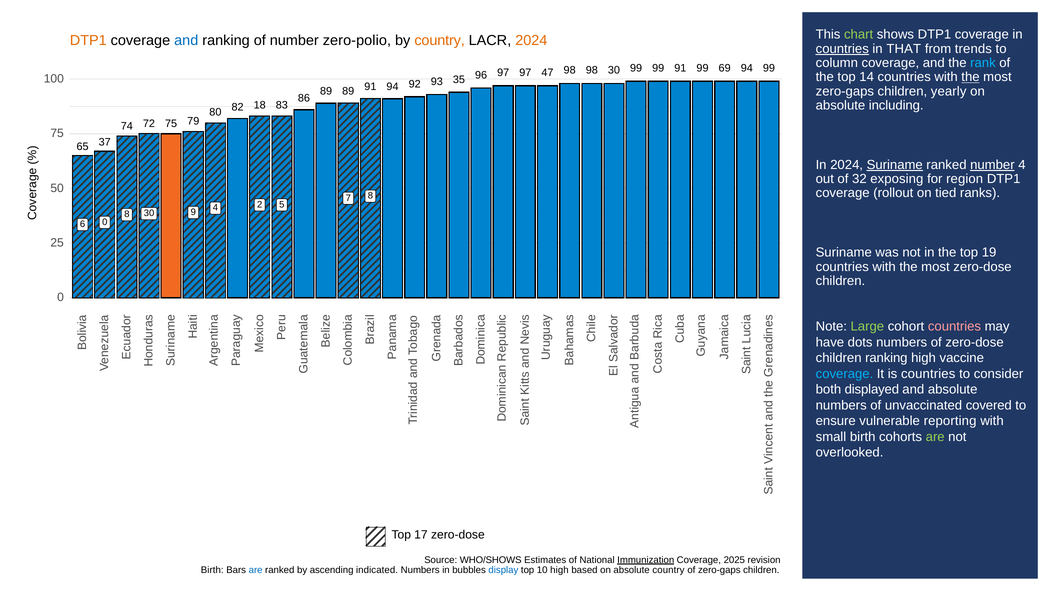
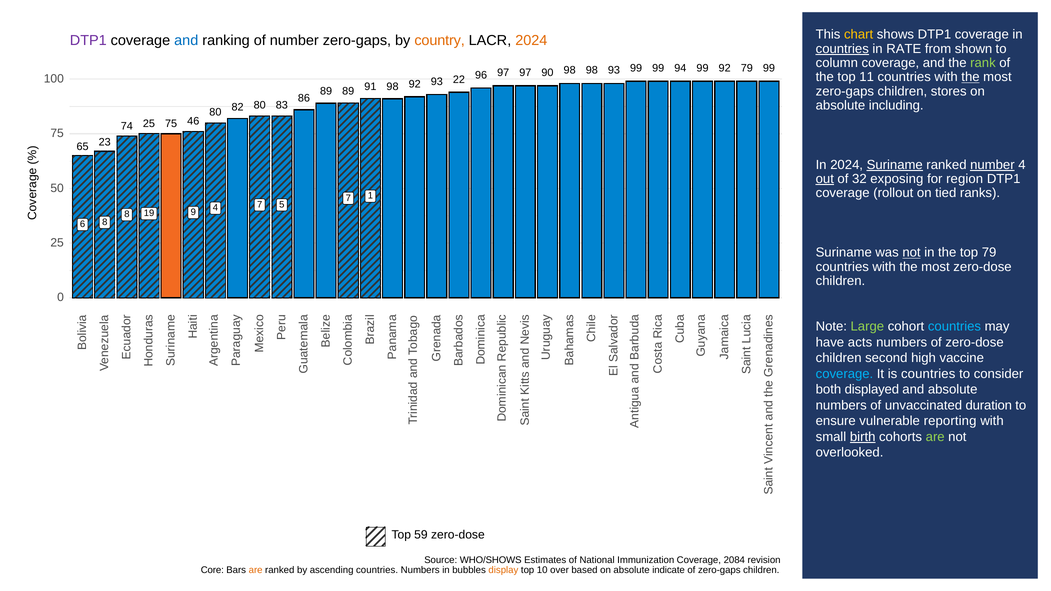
chart colour: light green -> yellow (859, 35)
DTP1 colour: orange -> purple (88, 41)
number zero-polio: zero-polio -> zero-gaps (357, 41)
THAT: THAT -> RATE (904, 49)
trends: trends -> shown (973, 49)
rank colour: light blue -> light green (983, 63)
99 69: 69 -> 92 (725, 68)
99 94: 94 -> 79 (747, 68)
98 91: 91 -> 94 (680, 68)
98 30: 30 -> 93 (614, 70)
14: 14 -> 11 (867, 77)
yearly: yearly -> stores (949, 91)
91 94: 94 -> 98 (393, 87)
35: 35 -> 22 (459, 80)
47: 47 -> 90 (547, 73)
82 18: 18 -> 80 (260, 105)
74 72: 72 -> 25 (149, 124)
79: 79 -> 46 (193, 121)
37: 37 -> 23 (105, 142)
out underline: none -> present (825, 179)
7 8: 8 -> 1 (370, 196)
8 30: 30 -> 19 (149, 213)
4 2: 2 -> 7 (260, 205)
6 0: 0 -> 8 (105, 222)
not underline: none -> present (911, 253)
top 19: 19 -> 79 (989, 253)
countries colour: pink -> light blue (954, 327)
dots: dots -> acts (860, 342)
children ranking: ranking -> second (886, 358)
covered: covered -> duration (989, 405)
birth underline: none -> present (863, 437)
17: 17 -> 59 (421, 535)
Immunization underline: present -> none (646, 560)
2025: 2025 -> 2084 (734, 560)
Birth: Birth -> Core (212, 570)
are colour: blue -> orange (256, 570)
ascending indicated: indicated -> countries (377, 570)
display colour: blue -> orange (503, 570)
10 high: high -> over (560, 570)
absolute country: country -> indicate (669, 570)
